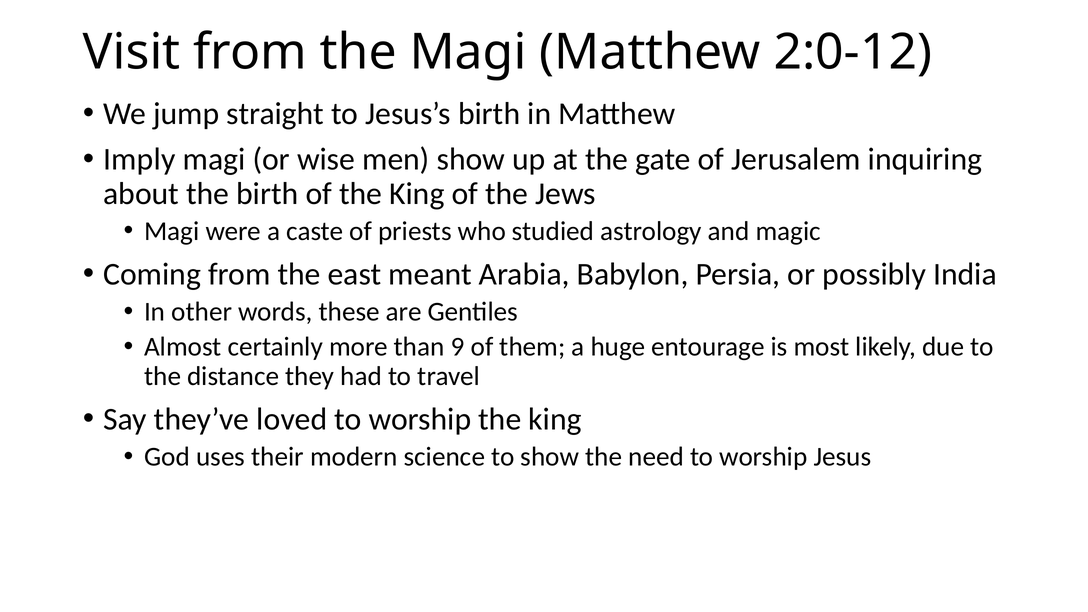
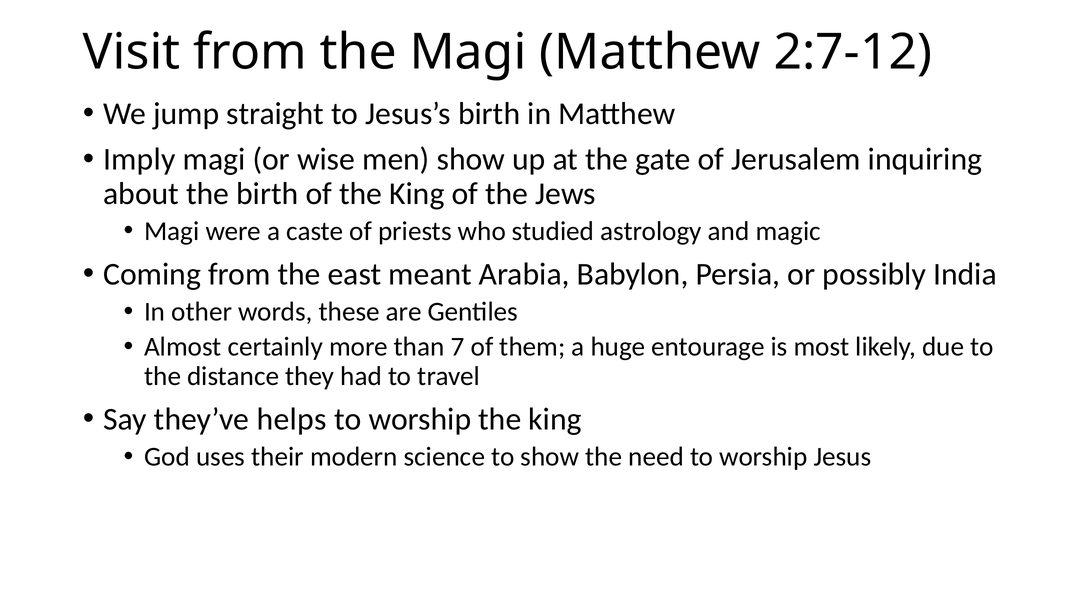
2:0-12: 2:0-12 -> 2:7-12 (853, 52)
9: 9 -> 7 (458, 347)
loved: loved -> helps (292, 419)
